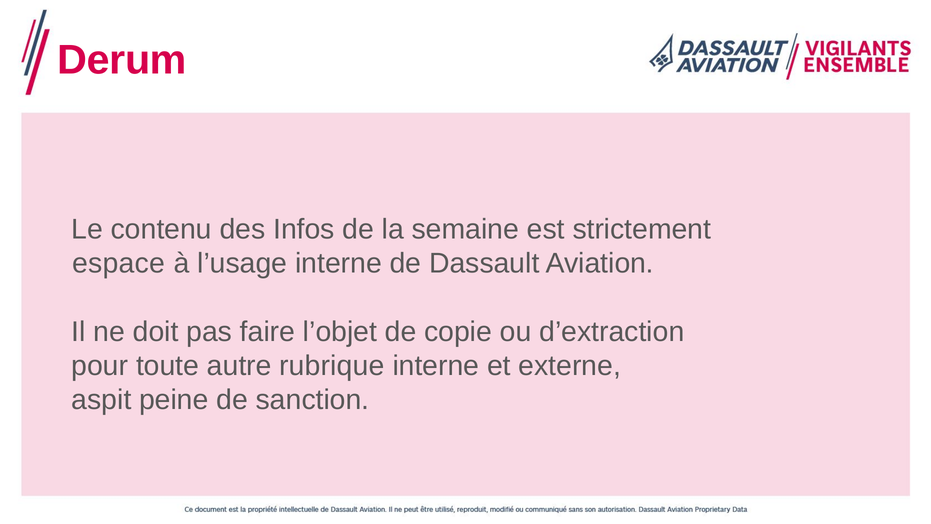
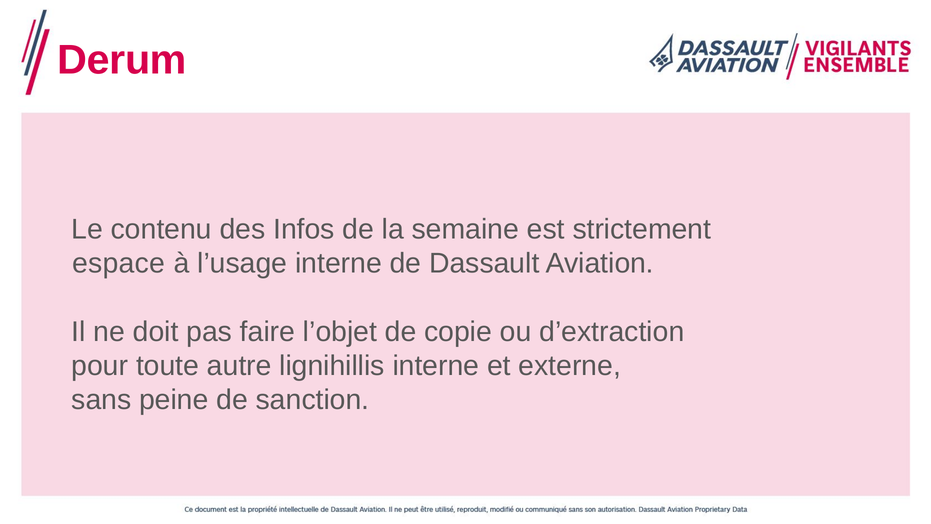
rubrique: rubrique -> lignihillis (332, 366)
aspit: aspit -> sans (101, 400)
